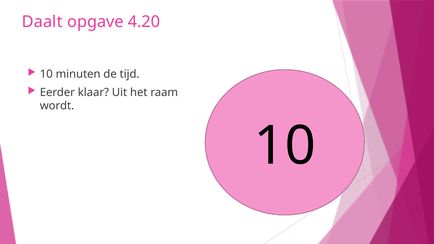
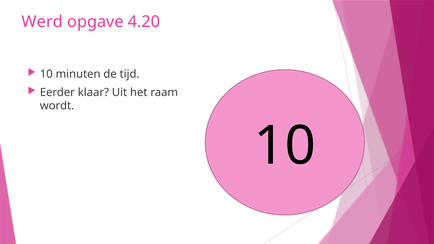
Daalt: Daalt -> Werd (42, 22)
